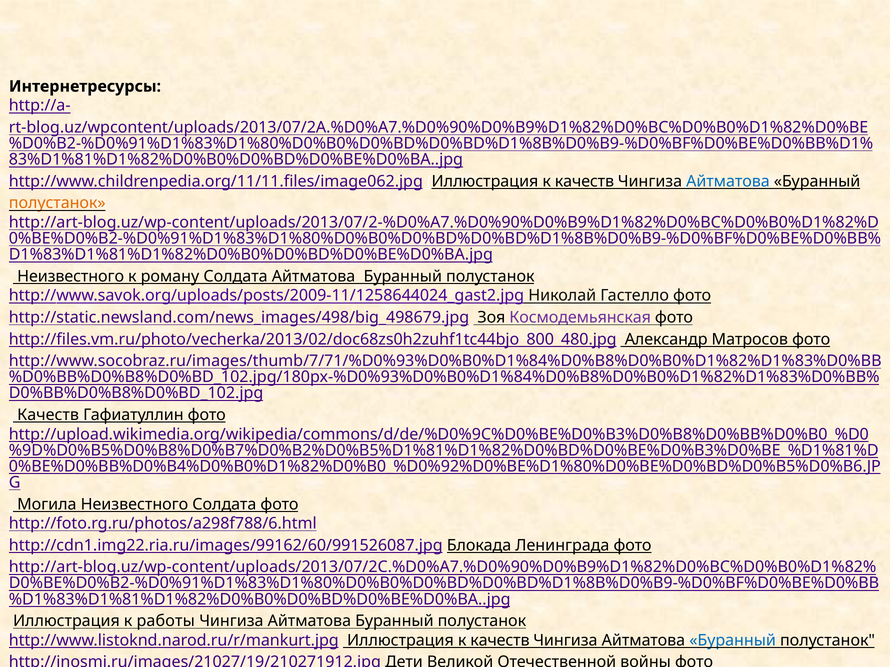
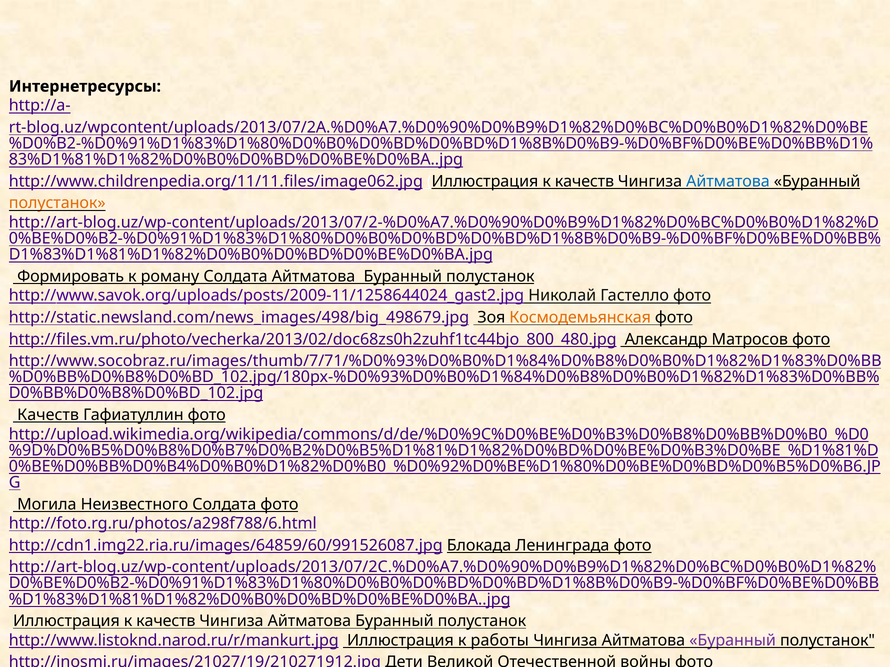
Неизвестного: Неизвестного -> Формировать (71, 277)
Космодемьянская colour: purple -> orange (580, 318)
http://cdn1.img22.ria.ru/images/99162/60/991526087.jpg: http://cdn1.img22.ria.ru/images/99162/60/991526087.jpg -> http://cdn1.img22.ria.ru/images/64859/60/991526087.jpg (226, 546)
работы: работы -> качеств (166, 621)
http://www.listoknd.narod.ru/r/mankurt.jpg Иллюстрация к качеств: качеств -> работы (500, 641)
Буранный colour: blue -> purple (733, 641)
